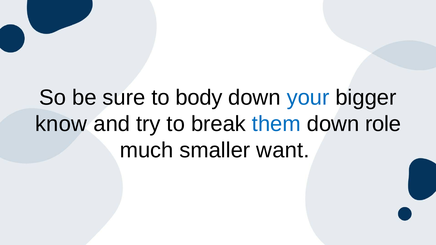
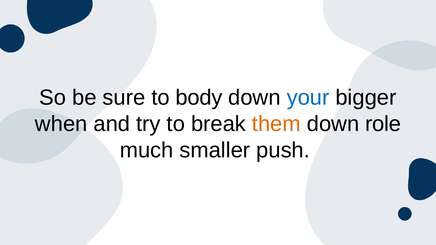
know: know -> when (61, 124)
them colour: blue -> orange (276, 124)
want: want -> push (283, 151)
